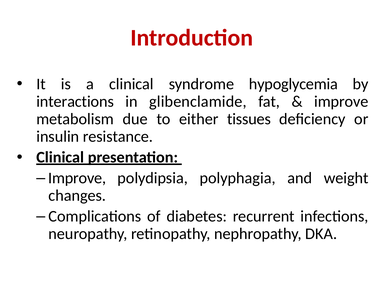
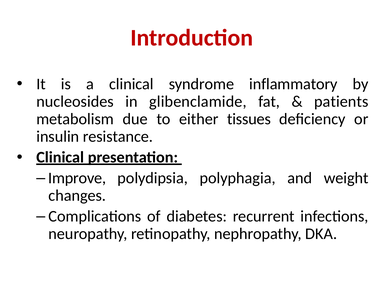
hypoglycemia: hypoglycemia -> inflammatory (293, 84)
interactions: interactions -> nucleosides (75, 101)
improve: improve -> patients (341, 101)
